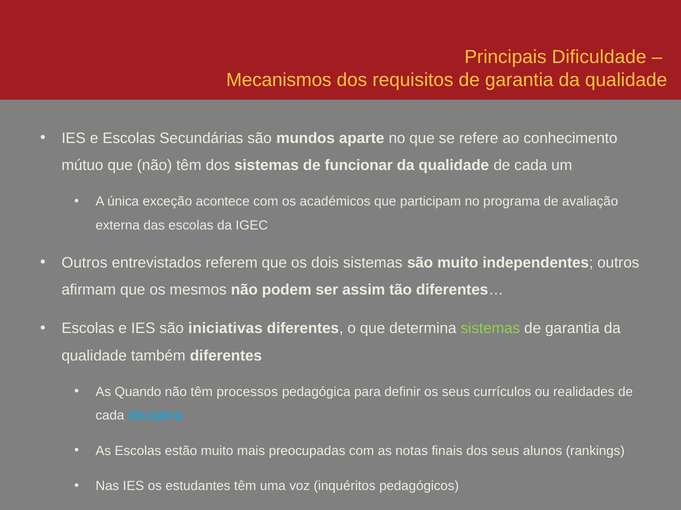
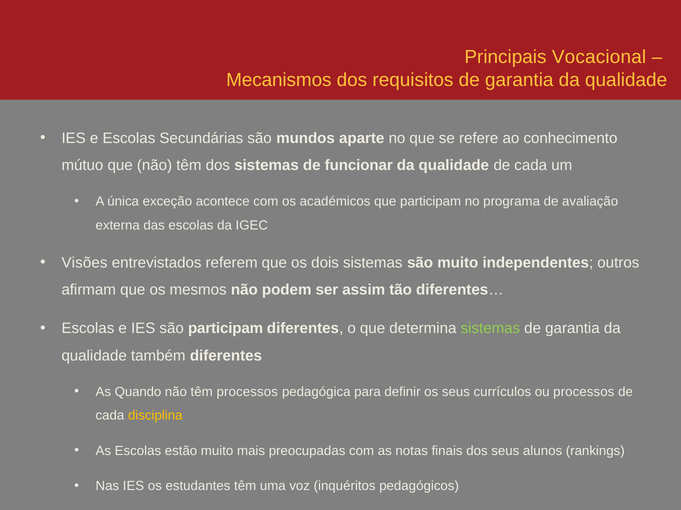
Dificuldade: Dificuldade -> Vocacional (599, 57)
Outros: Outros -> Visões (85, 263)
são iniciativas: iniciativas -> participam (226, 329)
ou realidades: realidades -> processos (584, 392)
disciplina colour: light blue -> yellow (155, 416)
